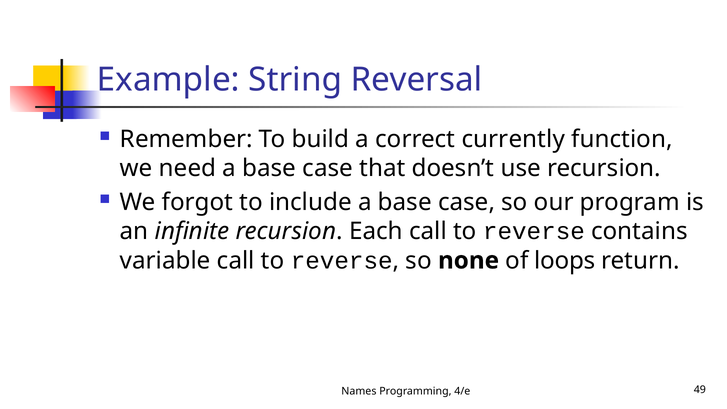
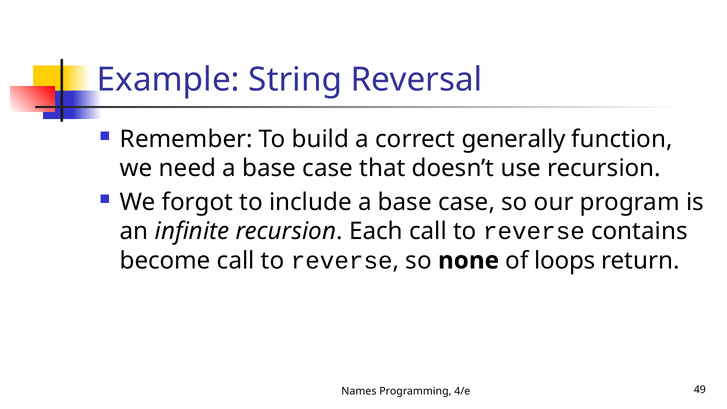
currently: currently -> generally (513, 139)
variable: variable -> become (165, 260)
